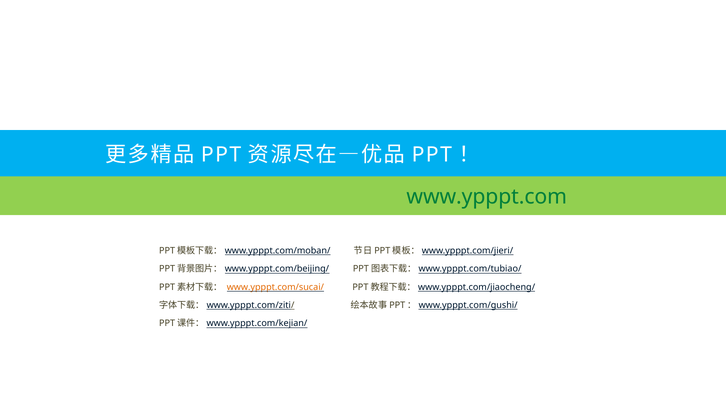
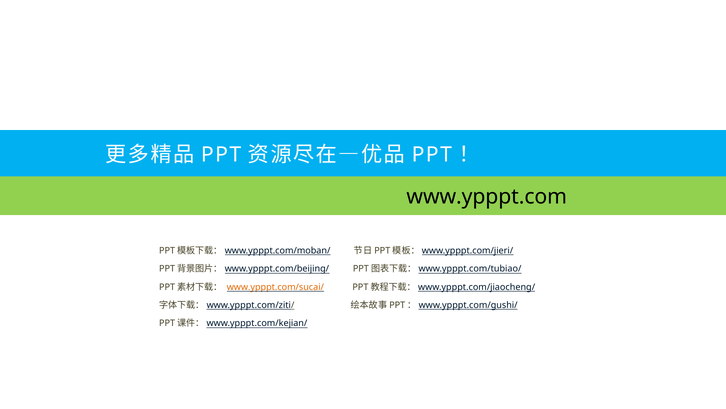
www.ypppt.com colour: green -> black (487, 197)
